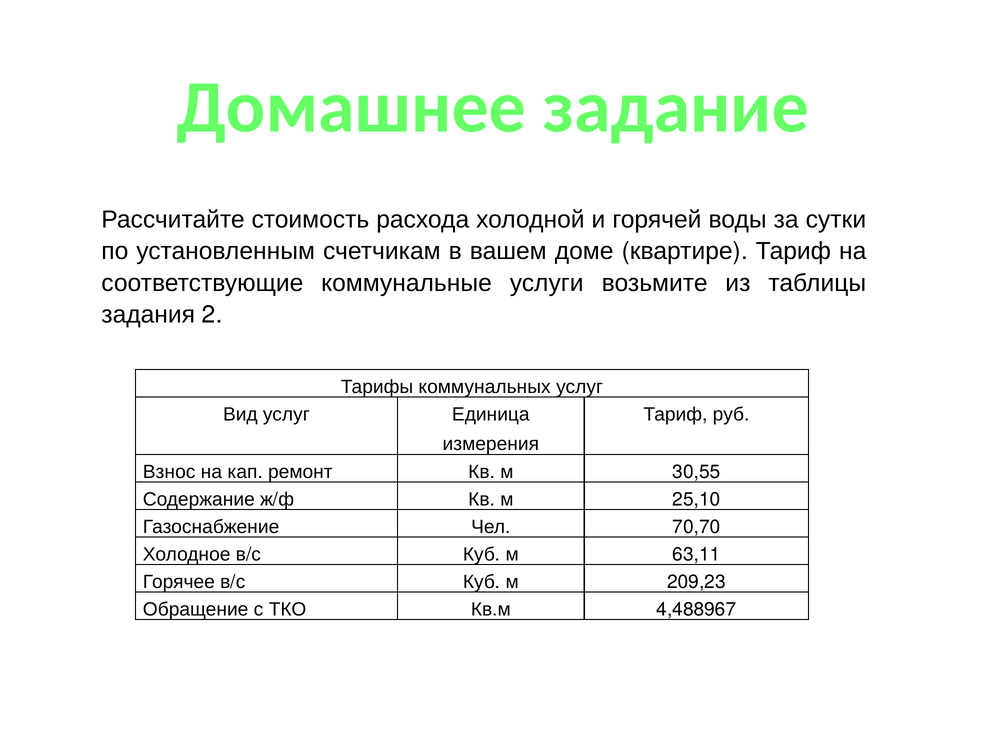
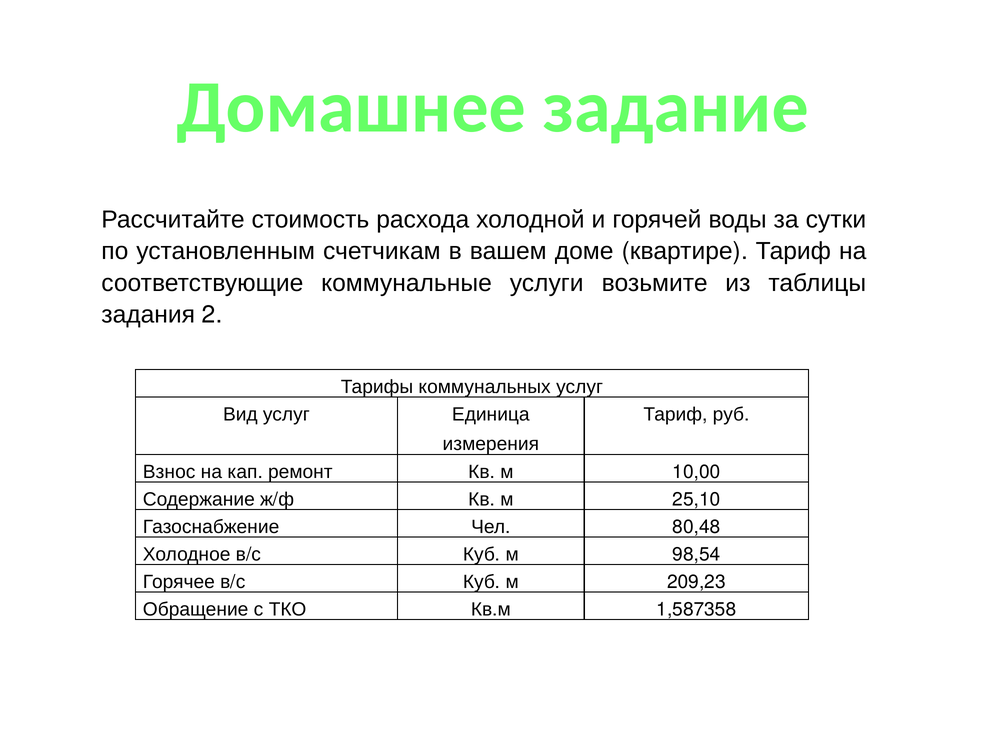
30,55: 30,55 -> 10,00 (696, 472)
70,70: 70,70 -> 80,48 (696, 527)
63,11: 63,11 -> 98,54 (696, 555)
4,488967: 4,488967 -> 1,587358 (696, 610)
